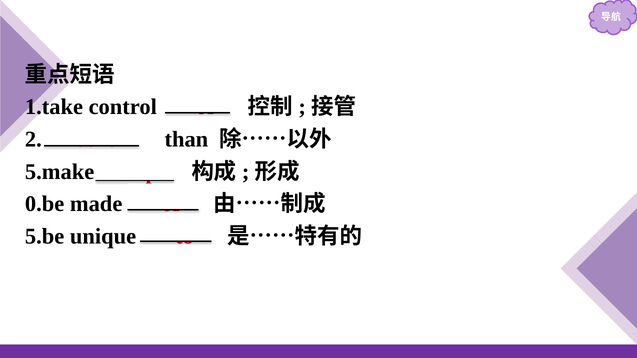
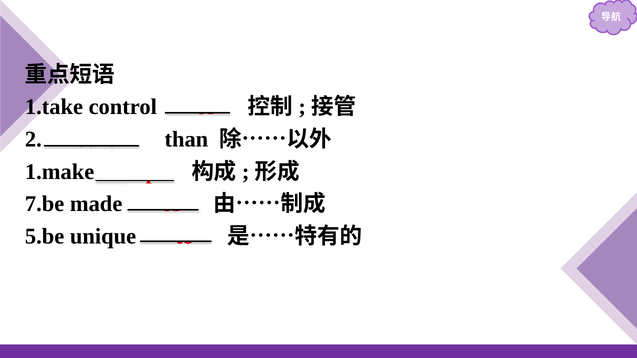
5.make: 5.make -> 1.make (60, 172)
0.be: 0.be -> 7.be (45, 204)
